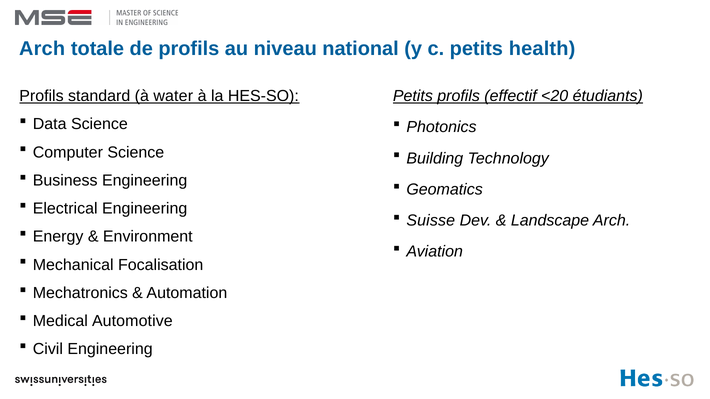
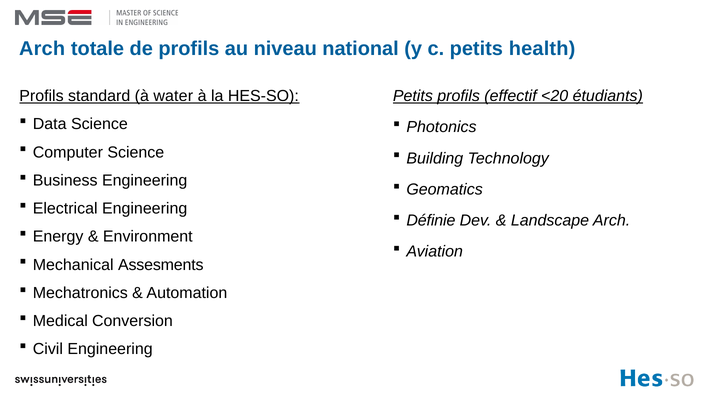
Suisse: Suisse -> Définie (431, 221)
Focalisation: Focalisation -> Assesments (161, 265)
Automotive: Automotive -> Conversion (132, 321)
